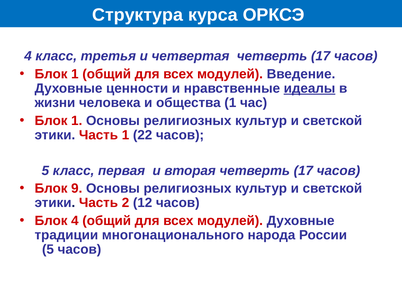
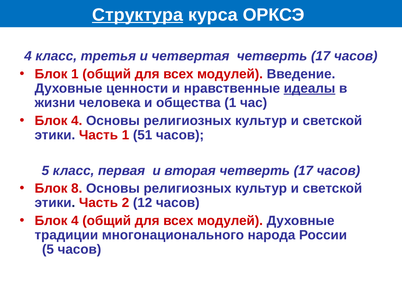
Структура underline: none -> present (138, 15)
1: 1 -> 4 (77, 121)
22: 22 -> 51 (143, 135)
9: 9 -> 8 (77, 189)
